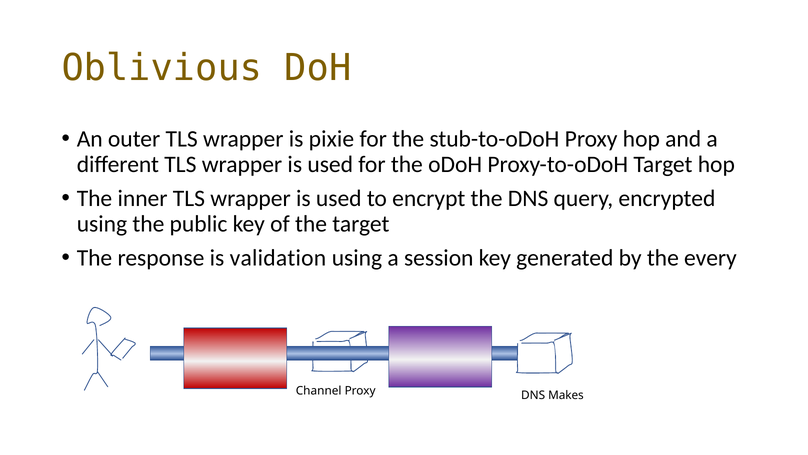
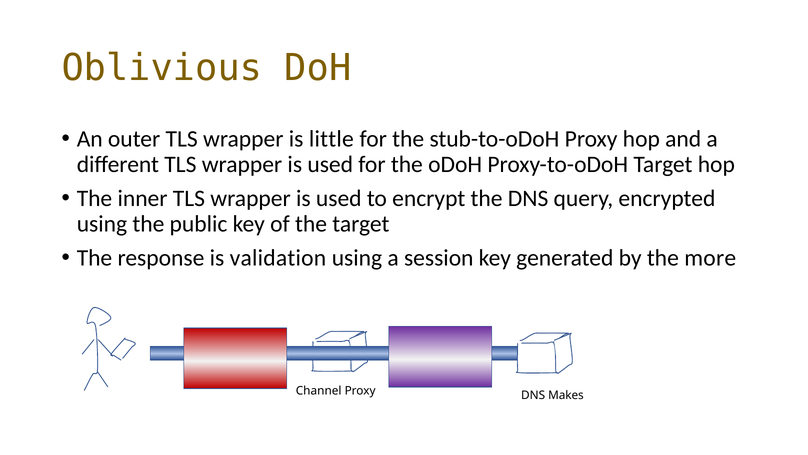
pixie: pixie -> little (331, 139)
every: every -> more (710, 258)
